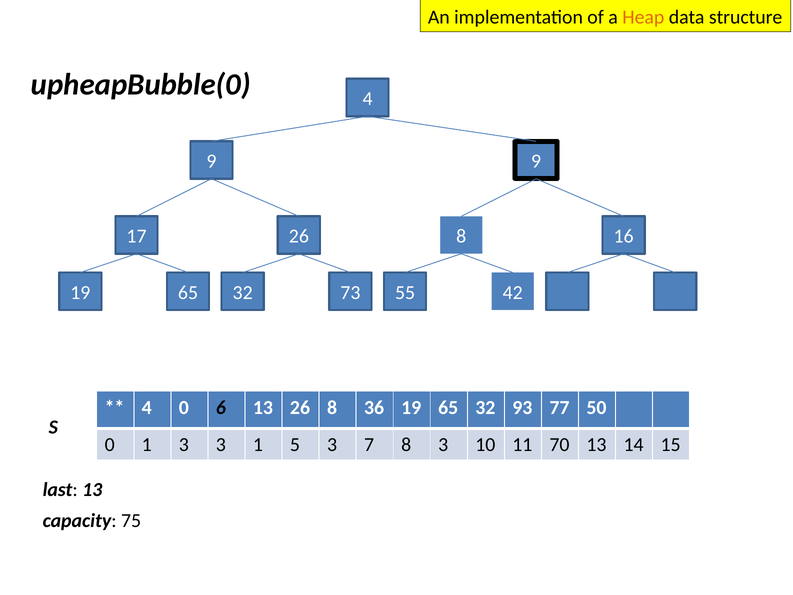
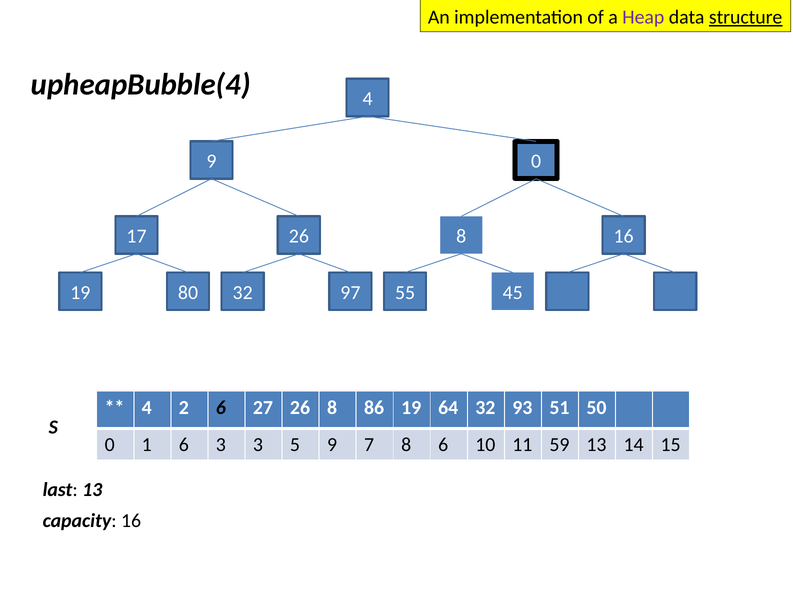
Heap colour: orange -> purple (643, 17)
structure underline: none -> present (746, 17)
upheapBubble(0: upheapBubble(0 -> upheapBubble(4 (141, 85)
9 9: 9 -> 0 (536, 161)
65: 65 -> 80 (188, 292)
73: 73 -> 97 (350, 292)
42: 42 -> 45 (513, 292)
4 0: 0 -> 2 (184, 407)
6 13: 13 -> 27 (263, 407)
36: 36 -> 86 (374, 407)
65: 65 -> 64 (448, 407)
77: 77 -> 51 (559, 407)
1 3: 3 -> 6 (184, 445)
3 1: 1 -> 3 (258, 445)
5 3: 3 -> 9 (332, 445)
8 3: 3 -> 6 (443, 445)
70: 70 -> 59 (559, 445)
capacity 75: 75 -> 16 (131, 521)
